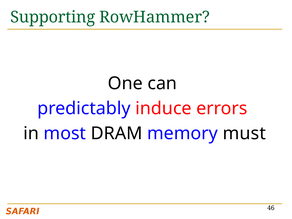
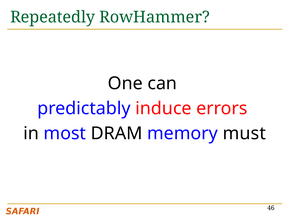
Supporting: Supporting -> Repeatedly (53, 17)
